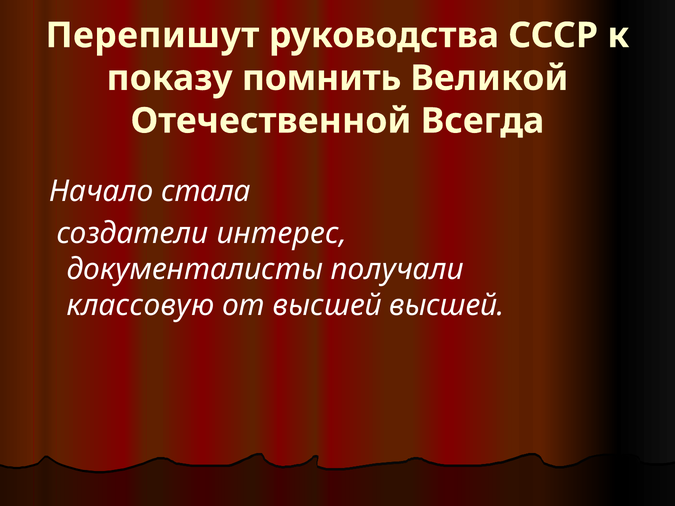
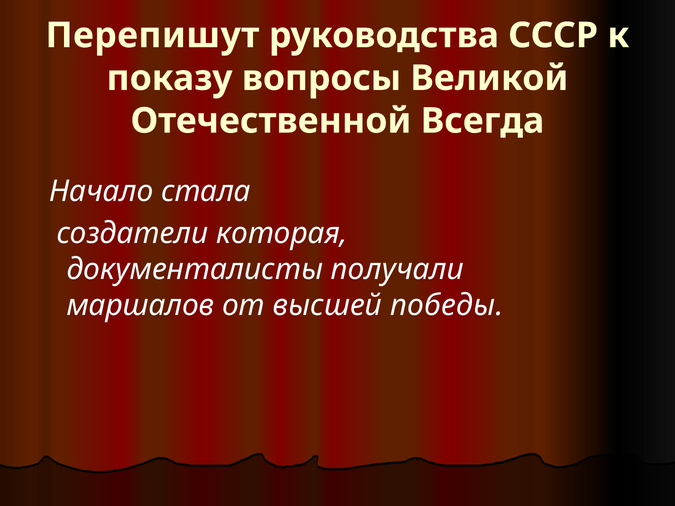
помнить: помнить -> вопросы (322, 78)
интерес: интерес -> которая (282, 234)
классовую: классовую -> маршалов (141, 306)
высшей высшей: высшей -> победы (447, 306)
